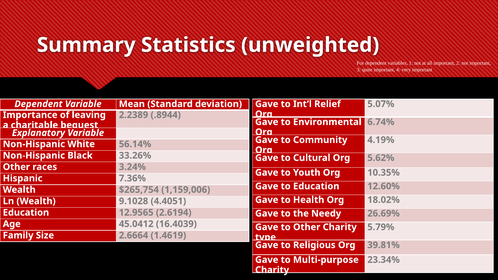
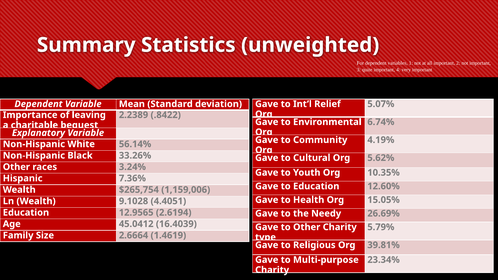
.8944: .8944 -> .8422 (166, 115)
18.02%: 18.02% -> 15.05% (384, 200)
